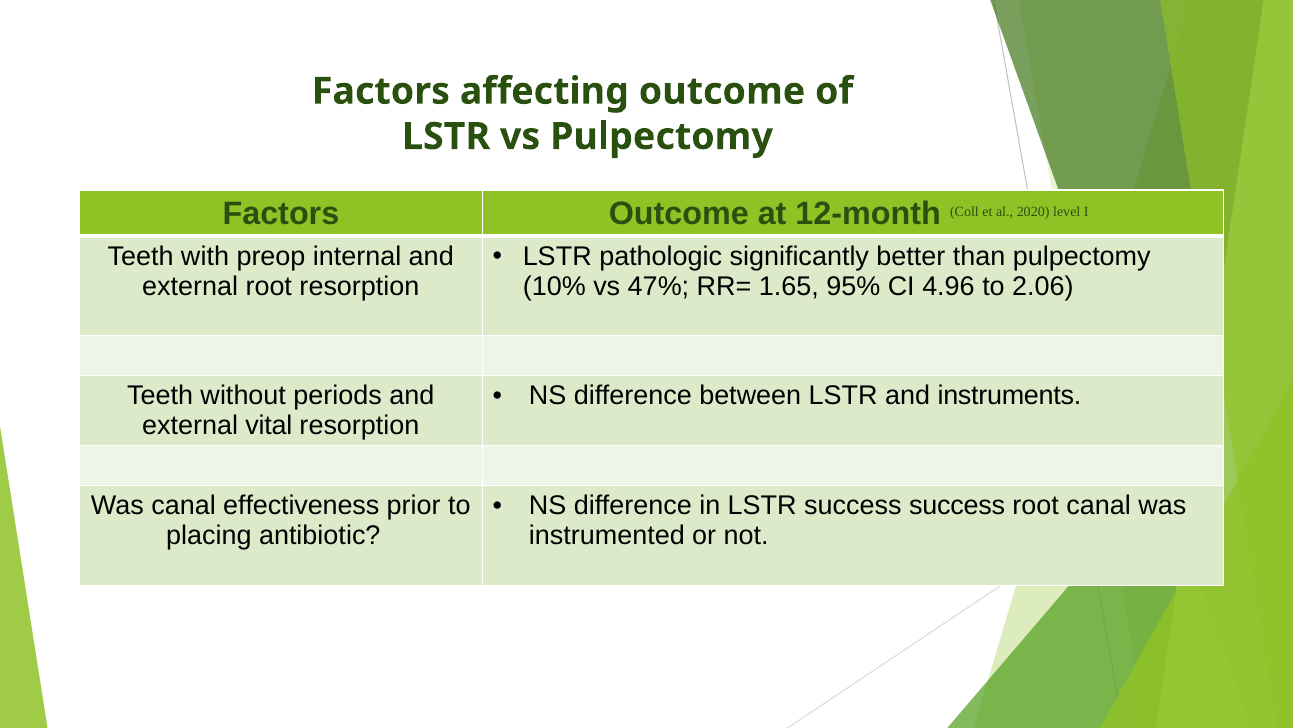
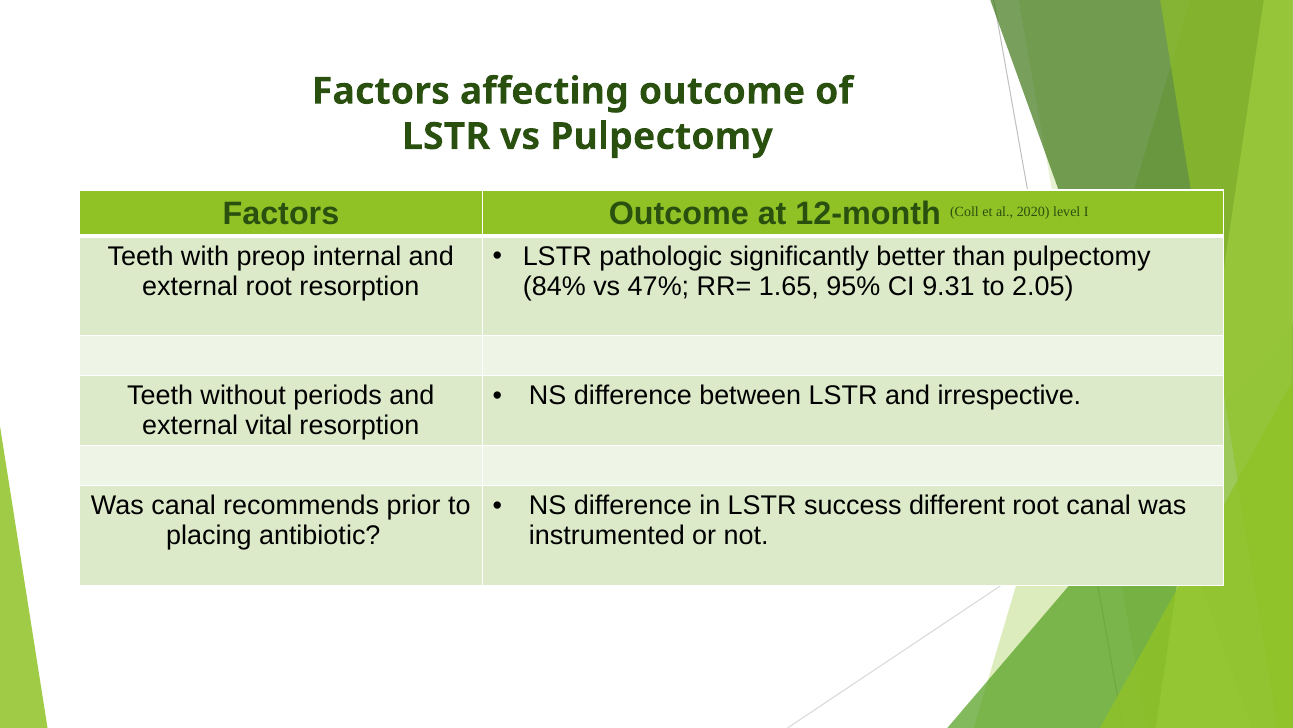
10%: 10% -> 84% (554, 286)
4.96: 4.96 -> 9.31 (948, 286)
2.06: 2.06 -> 2.05 (1043, 286)
instruments: instruments -> irrespective (1009, 396)
success success: success -> different (957, 505)
effectiveness: effectiveness -> recommends (301, 505)
